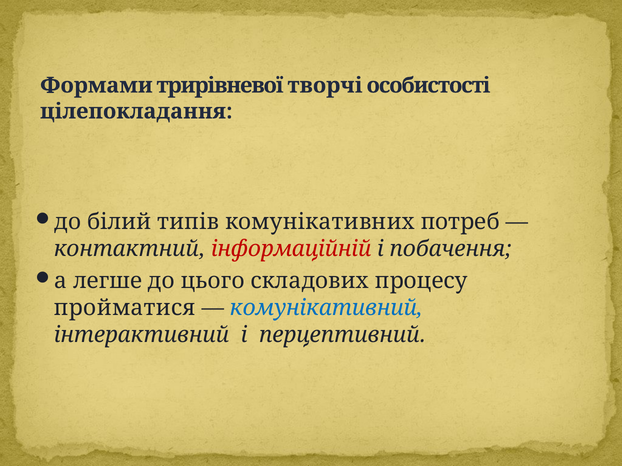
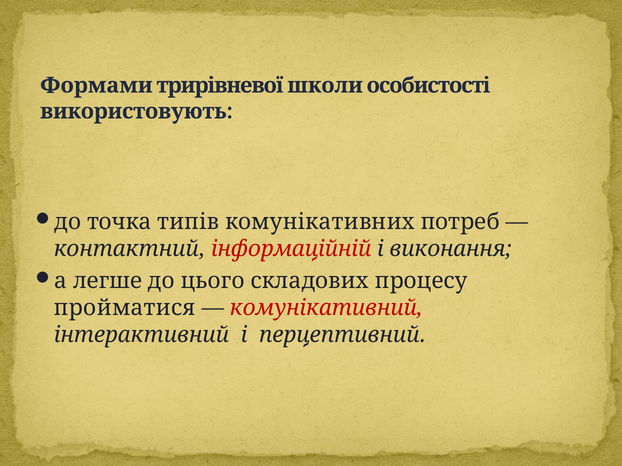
творчі: творчі -> школи (325, 86)
цілепокладання: цілепокладання -> використовують (137, 111)
білий: білий -> точка (119, 222)
побачення: побачення -> виконання (451, 249)
комунікативний colour: blue -> red (326, 308)
